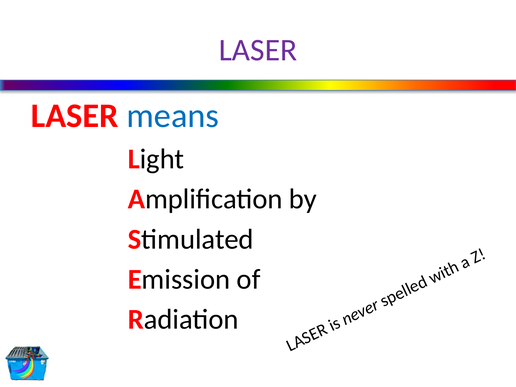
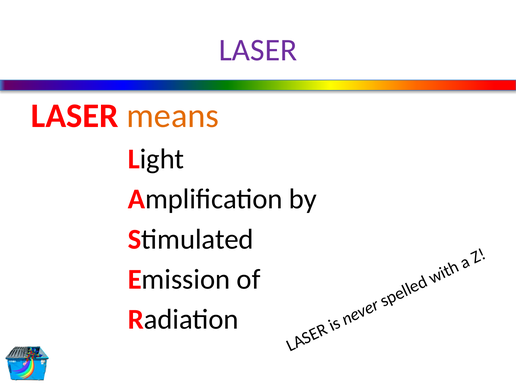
means colour: blue -> orange (173, 116)
